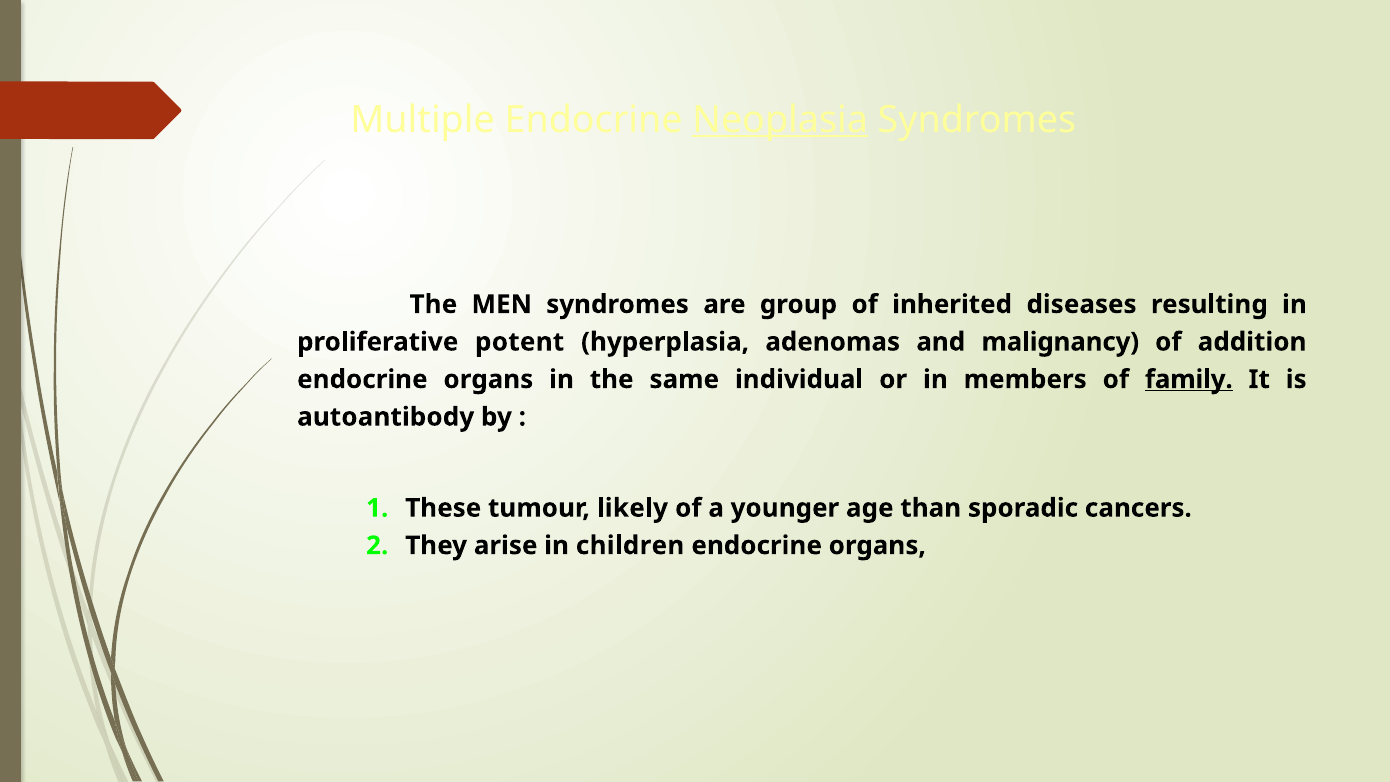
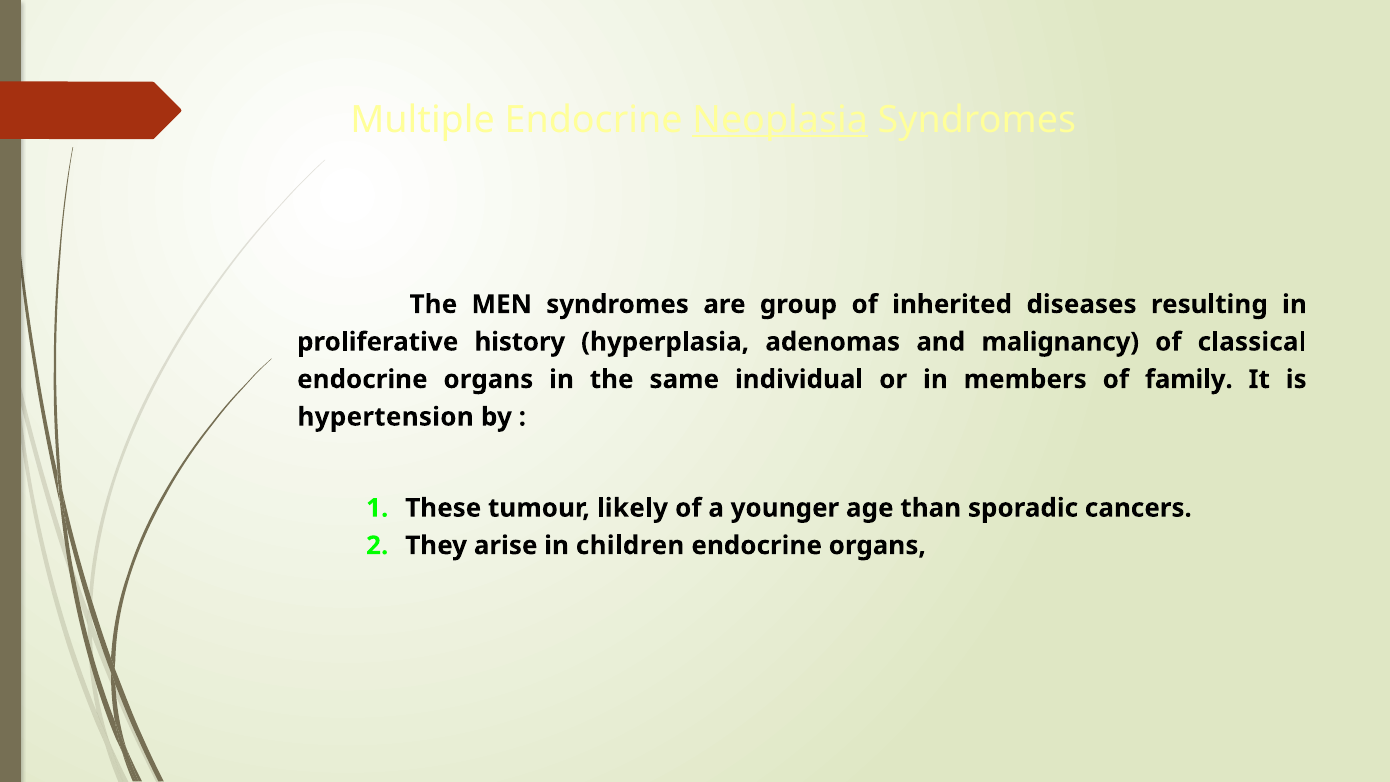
potent: potent -> history (520, 342)
addition: addition -> classical (1252, 342)
family underline: present -> none (1189, 379)
autoantibody: autoantibody -> hypertension (386, 417)
